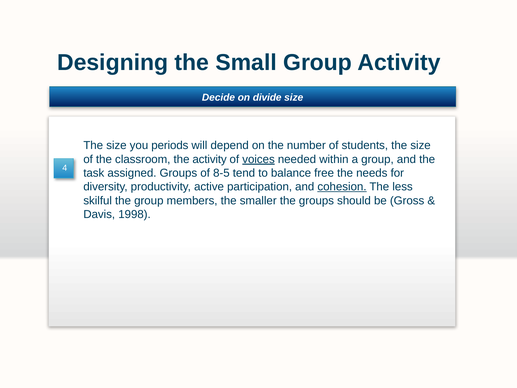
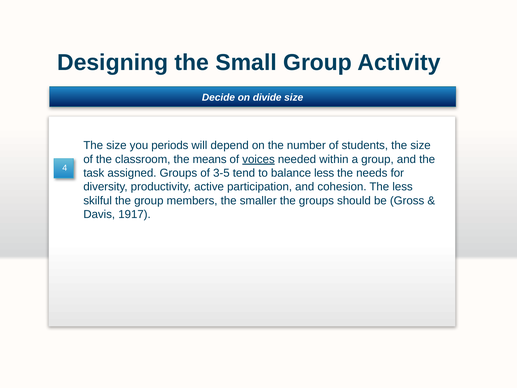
the activity: activity -> means (210, 159)
8-5: 8-5 -> 3-5 (221, 173)
balance free: free -> less (324, 173)
cohesion underline: present -> none (342, 187)
1998: 1998 -> 1917 (134, 214)
